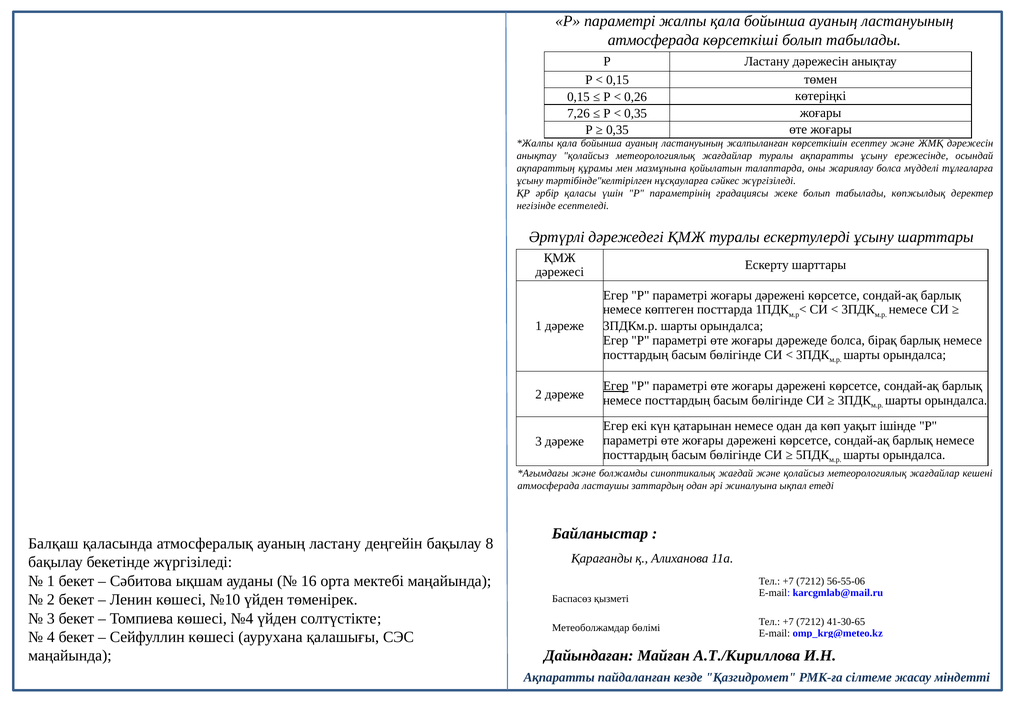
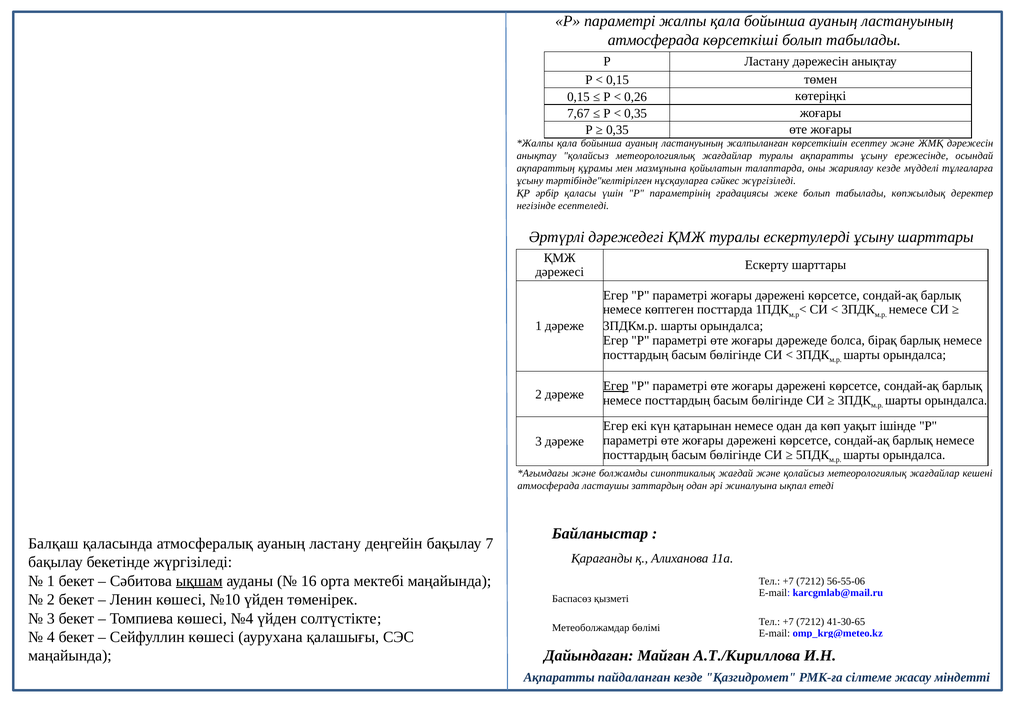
7,26: 7,26 -> 7,67 (578, 114)
жариялау болса: болса -> кезде (889, 168)
8: 8 -> 7 (489, 544)
ықшам underline: none -> present (199, 582)
